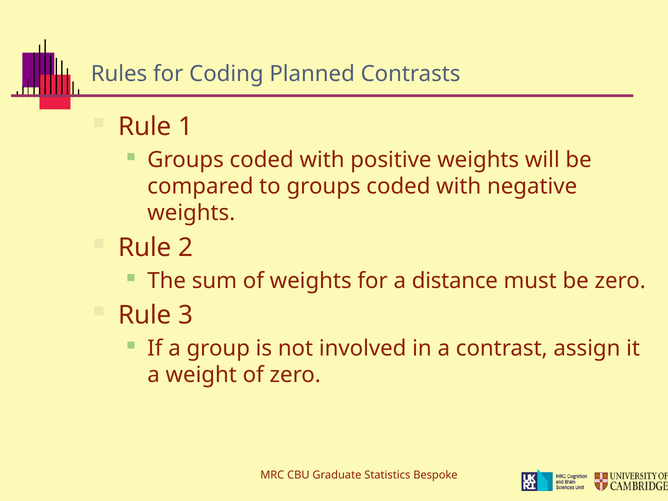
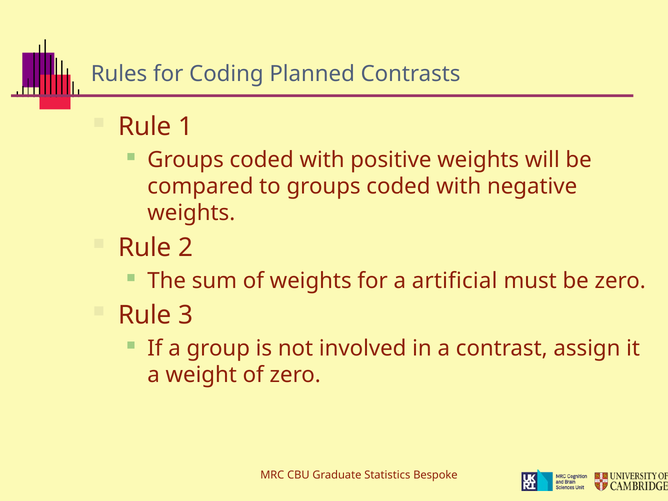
distance: distance -> artificial (455, 281)
